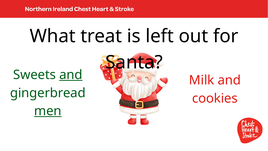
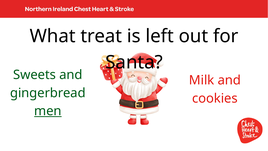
and underline: present -> none (71, 75)
